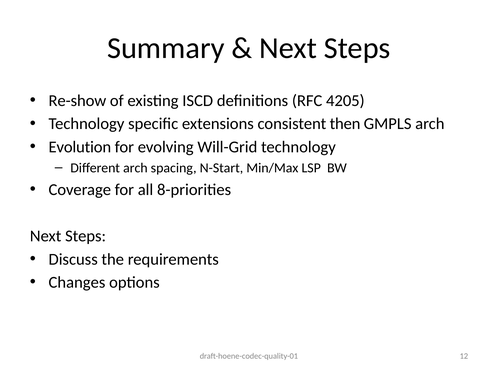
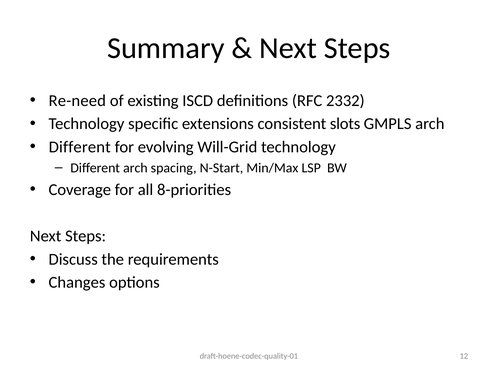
Re-show: Re-show -> Re-need (77, 101)
4205: 4205 -> 2332 (345, 101)
then: then -> slots (345, 124)
Evolution: Evolution -> Different (80, 147)
